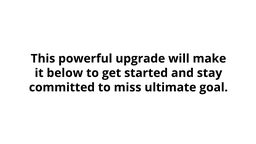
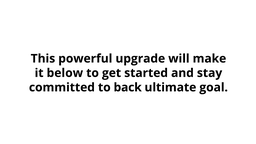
miss: miss -> back (128, 87)
